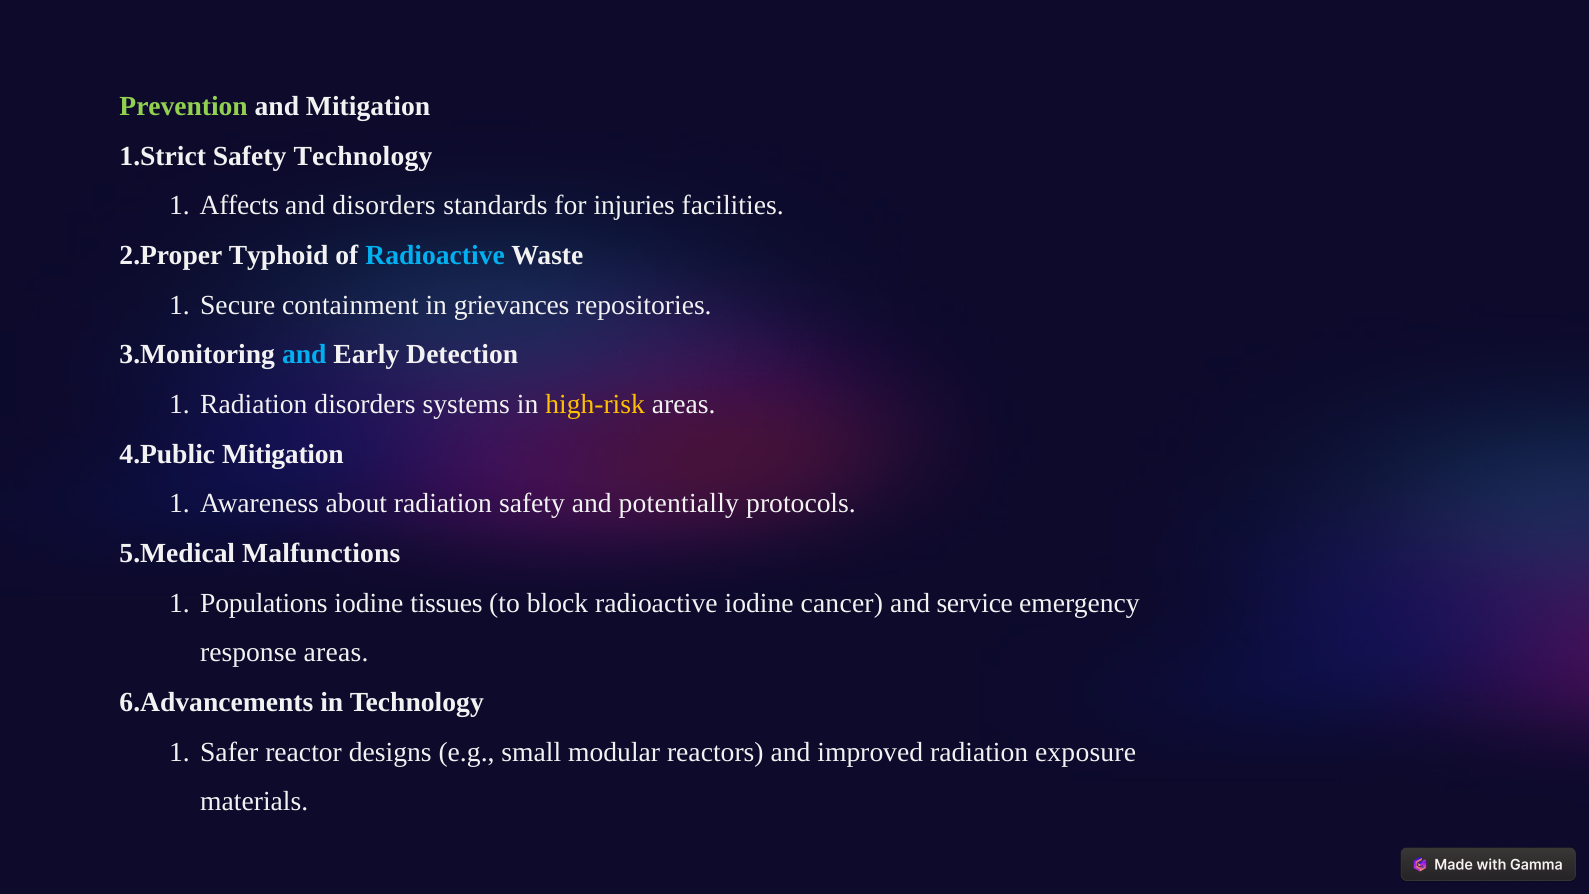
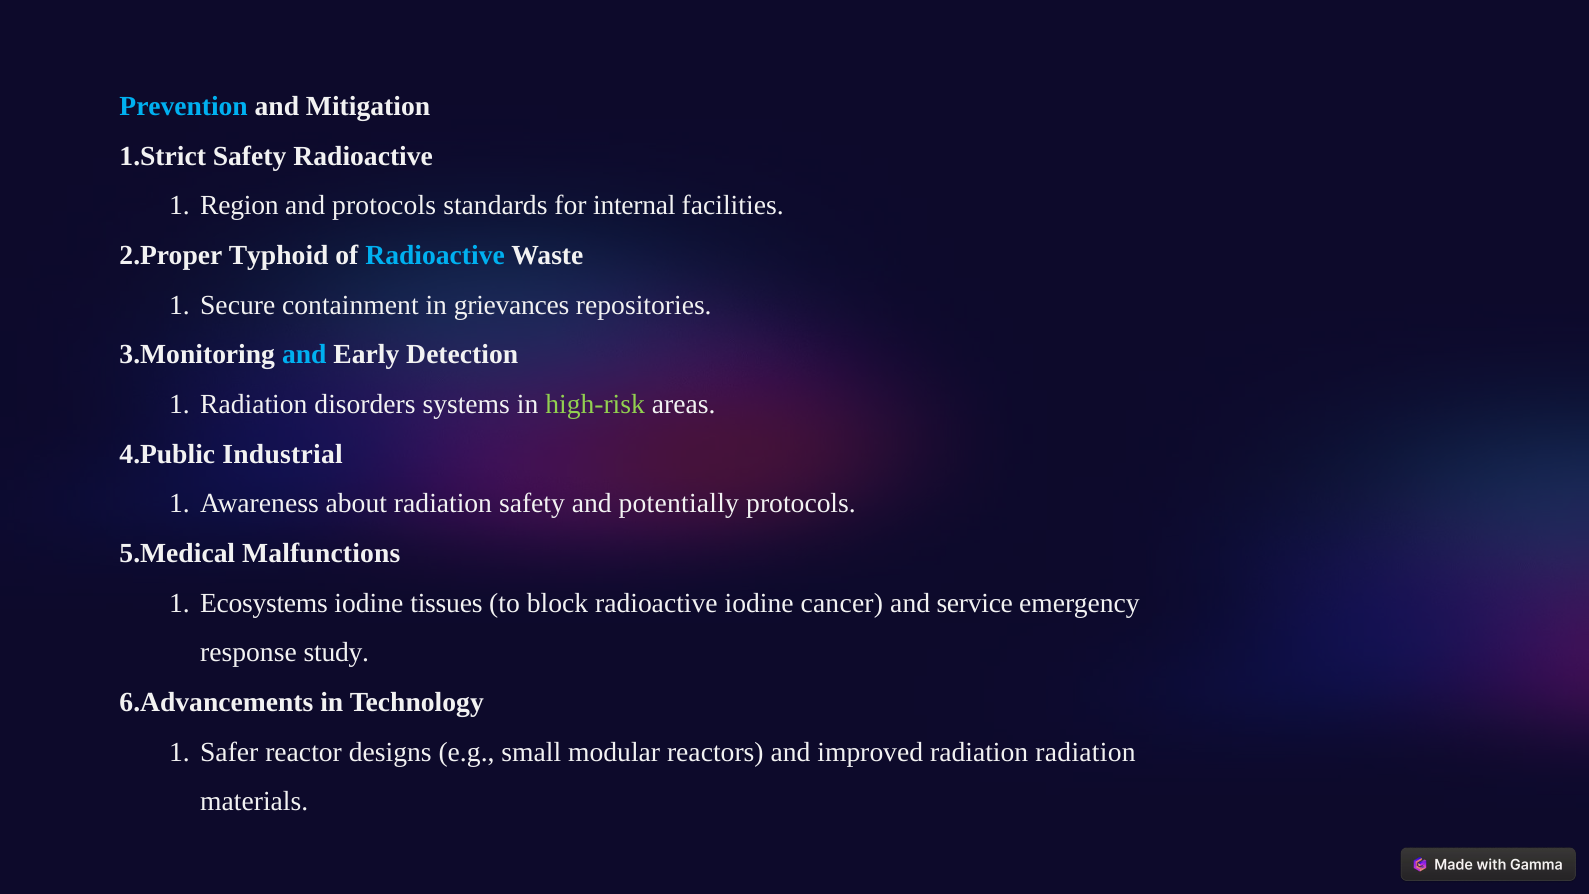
Prevention colour: light green -> light blue (184, 106)
Safety Technology: Technology -> Radioactive (363, 156)
Affects: Affects -> Region (239, 206)
and disorders: disorders -> protocols (384, 206)
injuries: injuries -> internal (634, 206)
high-risk colour: yellow -> light green (595, 404)
Mitigation: Mitigation -> Industrial (283, 454)
Populations: Populations -> Ecosystems (264, 603)
response areas: areas -> study (336, 653)
radiation exposure: exposure -> radiation (1086, 752)
